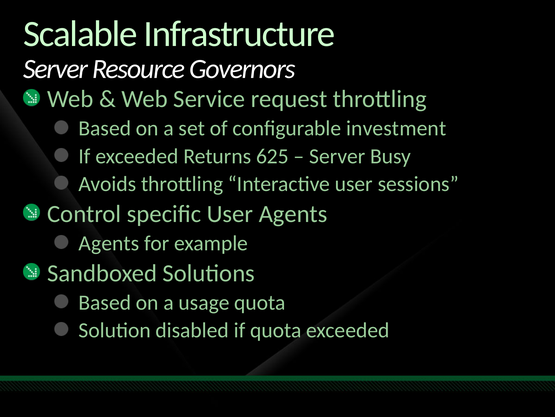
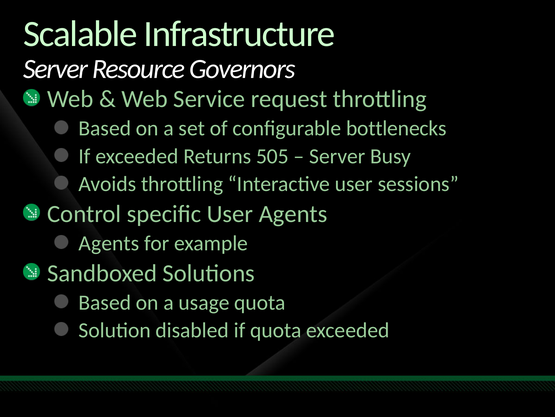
investment: investment -> bottlenecks (396, 128)
625: 625 -> 505 (272, 156)
